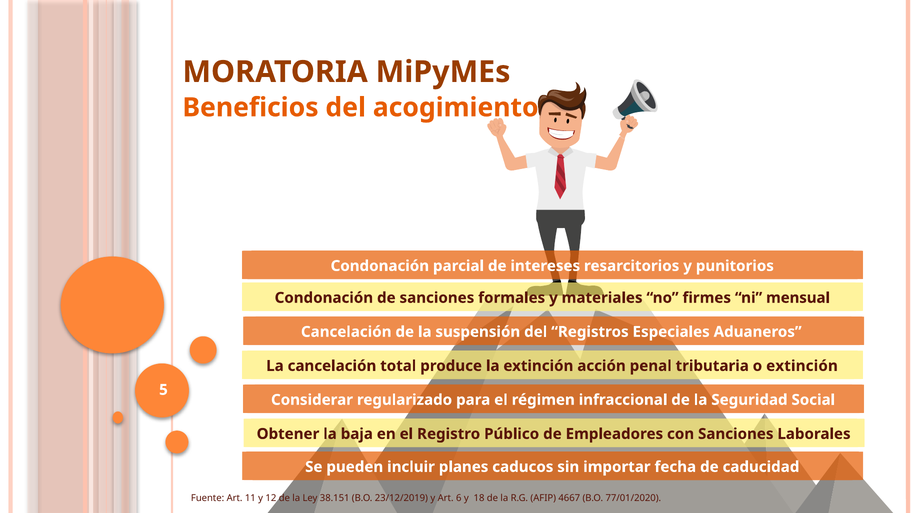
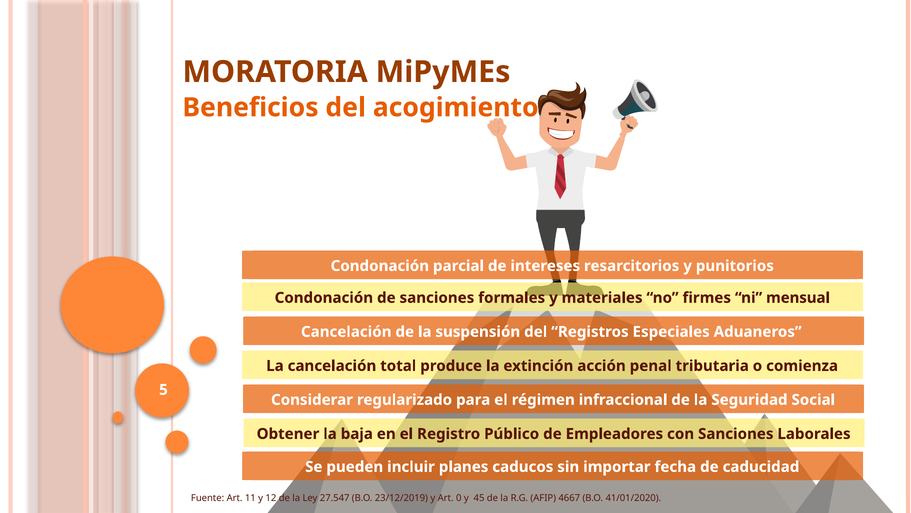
o extinción: extinción -> comienza (802, 366)
38.151: 38.151 -> 27.547 (335, 498)
6: 6 -> 0 (459, 498)
18: 18 -> 45 (479, 498)
77/01/2020: 77/01/2020 -> 41/01/2020 (633, 498)
